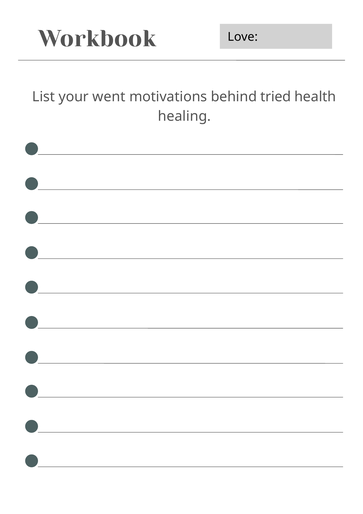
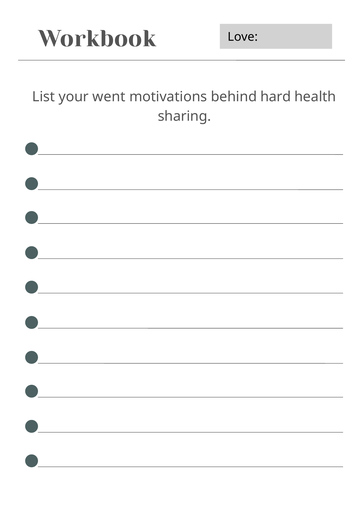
tried: tried -> hard (276, 97)
healing: healing -> sharing (184, 116)
